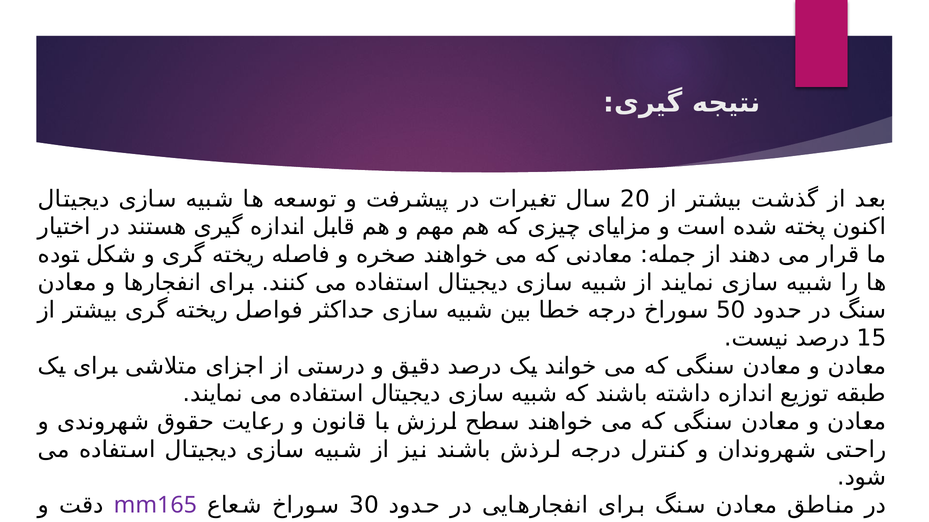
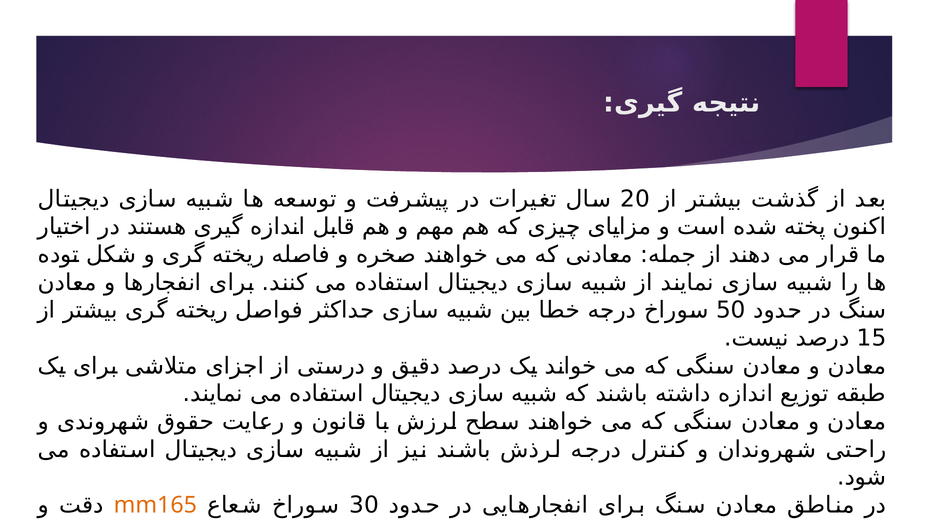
mm165 colour: purple -> orange (155, 506)
